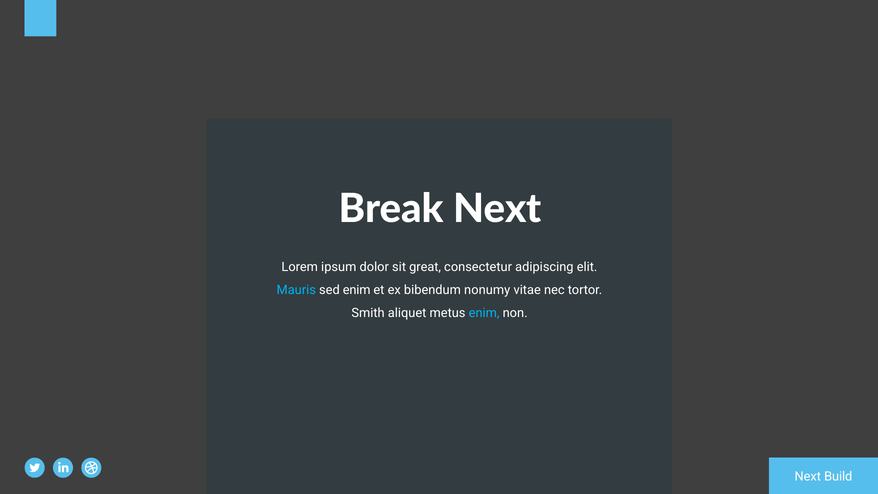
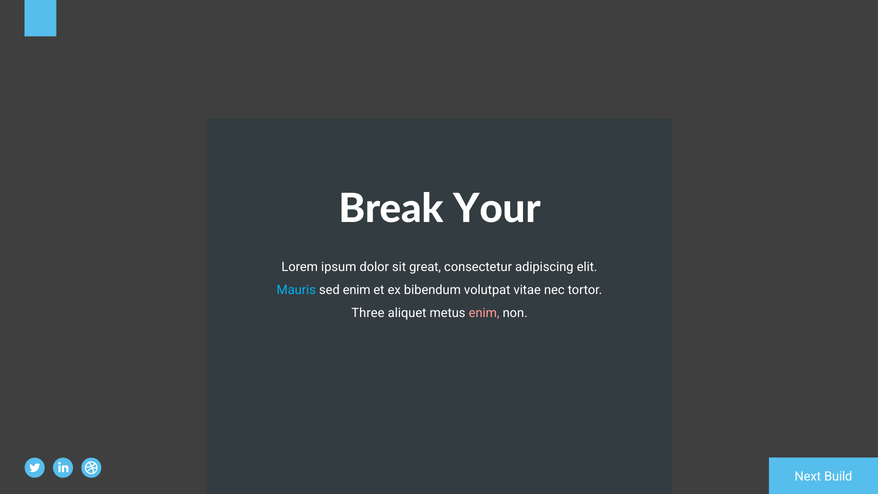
Break Next: Next -> Your (497, 209)
nonumy: nonumy -> volutpat (487, 290)
Smith: Smith -> Three (368, 313)
enim colour: light blue -> pink (484, 313)
